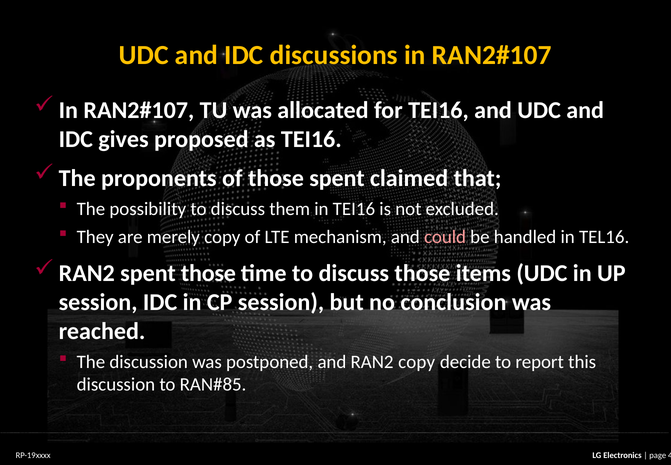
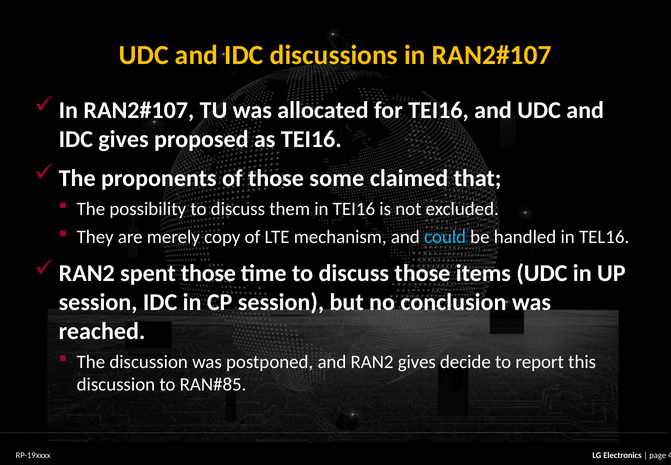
those spent: spent -> some (337, 178)
could colour: pink -> light blue (445, 237)
RAN2 copy: copy -> gives (417, 362)
